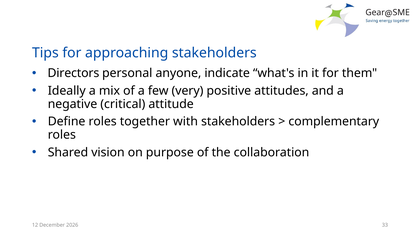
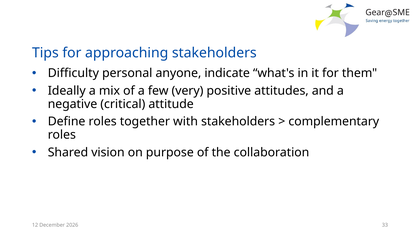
Directors: Directors -> Difficulty (73, 73)
